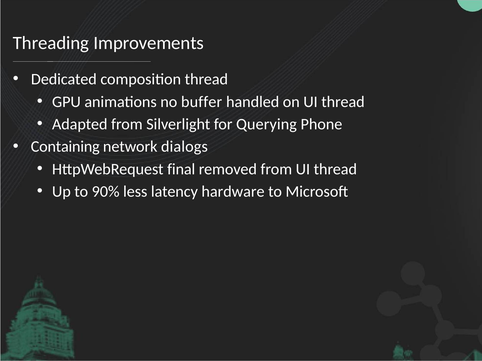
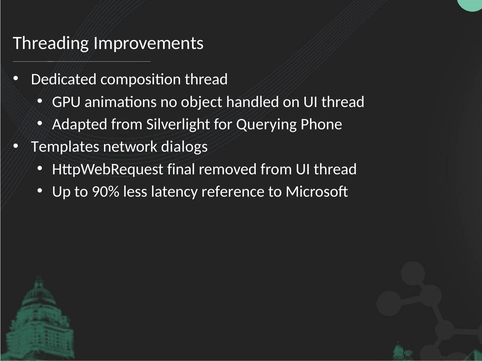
buffer: buffer -> object (202, 102)
Containing: Containing -> Templates (65, 147)
hardware: hardware -> reference (233, 192)
